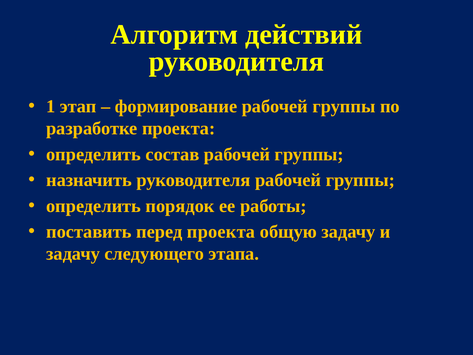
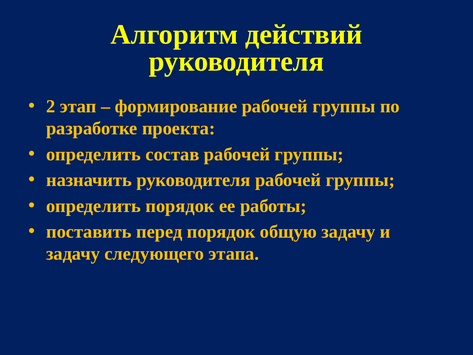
1: 1 -> 2 (51, 106)
перед проекта: проекта -> порядок (221, 232)
